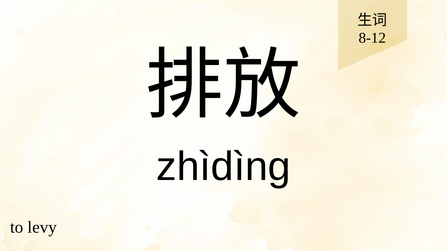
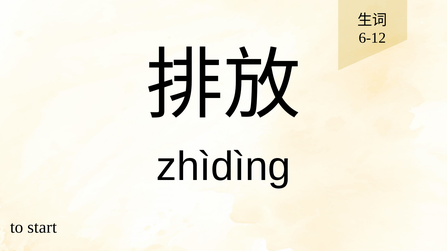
8-12: 8-12 -> 6-12 (372, 38)
levy: levy -> start (42, 228)
